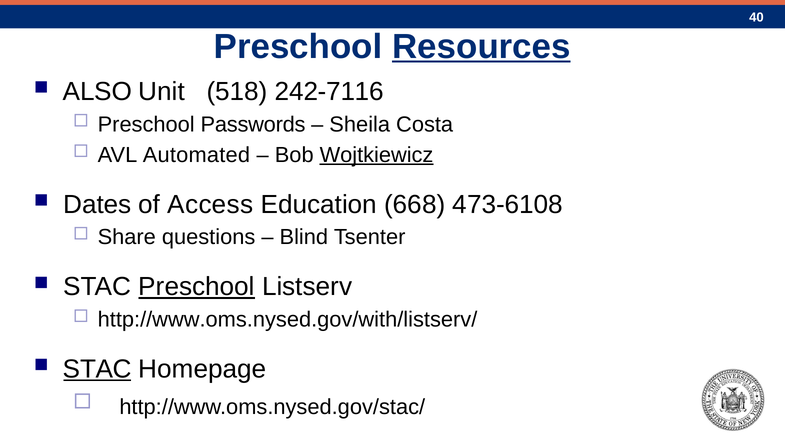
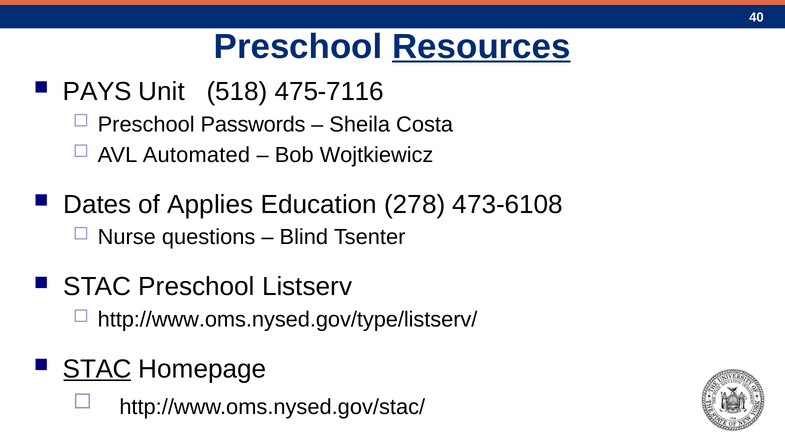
ALSO: ALSO -> PAYS (97, 92)
242-7116: 242-7116 -> 475-7116 (329, 92)
Wojtkiewicz underline: present -> none (377, 155)
Access: Access -> Applies (210, 205)
668: 668 -> 278 (415, 205)
Share: Share -> Nurse (127, 238)
Preschool underline: present -> none (197, 287)
http://www.oms.nysed.gov/with/listserv/: http://www.oms.nysed.gov/with/listserv/ -> http://www.oms.nysed.gov/type/listserv/ (288, 320)
